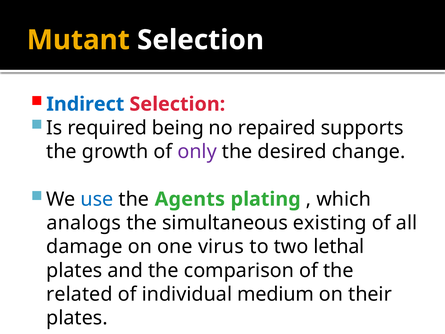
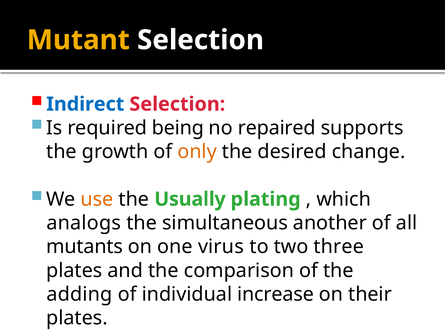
only colour: purple -> orange (197, 152)
use colour: blue -> orange (97, 199)
Agents: Agents -> Usually (190, 199)
existing: existing -> another (330, 223)
damage: damage -> mutants (85, 247)
lethal: lethal -> three (339, 247)
related: related -> adding (79, 294)
medium: medium -> increase (276, 294)
